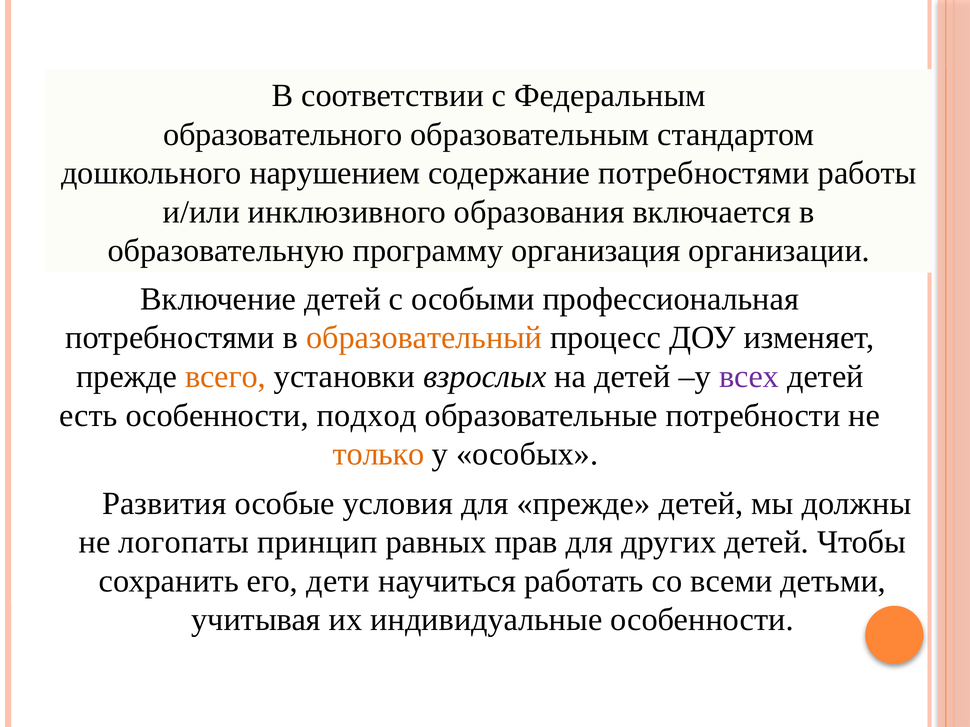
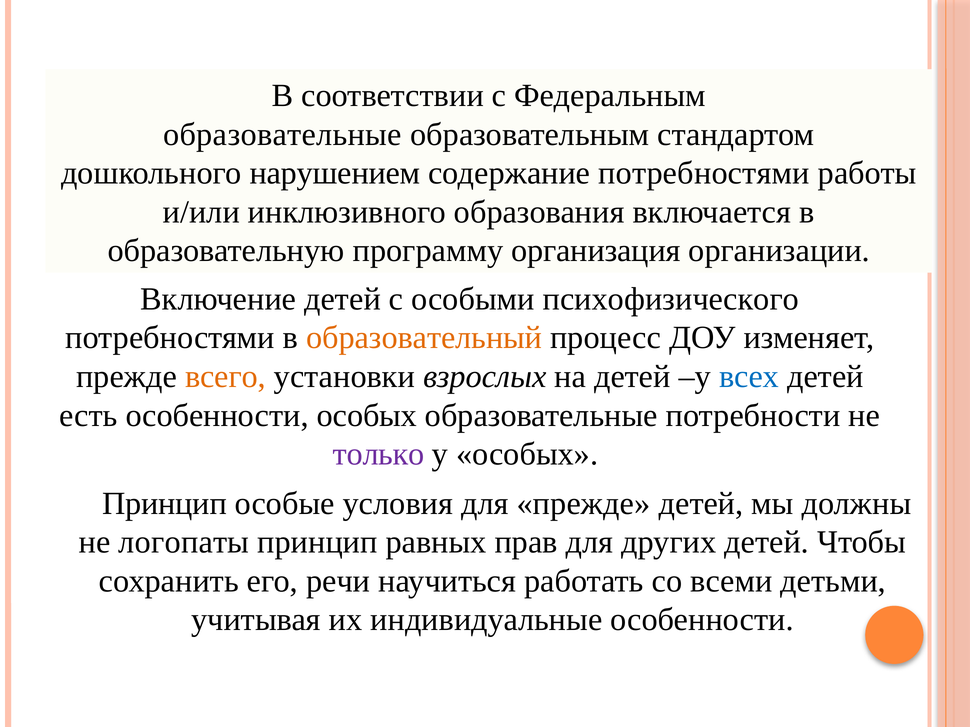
образовательного: образовательного -> образовательные (283, 134)
профессиональная: профессиональная -> психофизического (671, 299)
всех colour: purple -> blue (749, 377)
особенности подход: подход -> особых (367, 416)
только colour: orange -> purple (379, 454)
Развития: Развития -> Принцип (164, 504)
дети: дети -> речи (338, 581)
